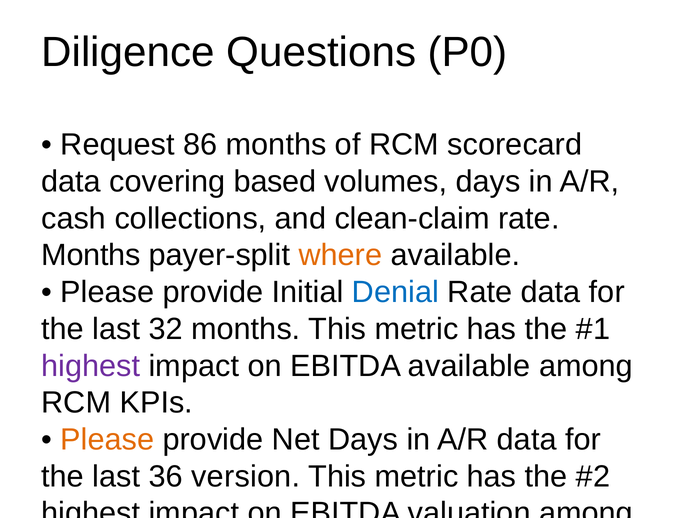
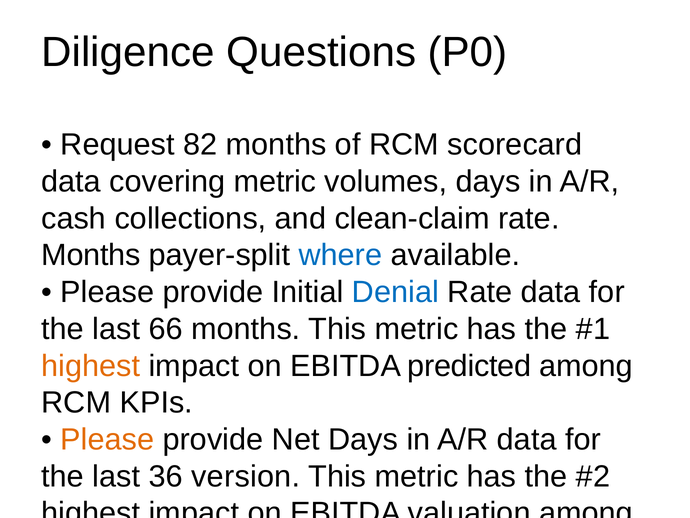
86: 86 -> 82 (200, 145)
covering based: based -> metric (275, 182)
where colour: orange -> blue (340, 255)
32: 32 -> 66 (166, 329)
highest colour: purple -> orange (91, 366)
EBITDA available: available -> predicted (469, 366)
